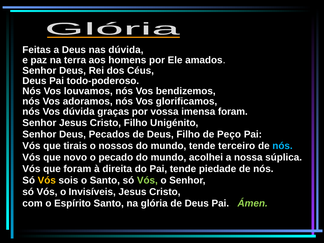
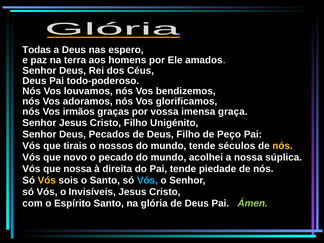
Feitas: Feitas -> Todas (37, 50)
nas dúvida: dúvida -> espero (126, 50)
Vos dúvida: dúvida -> irmãos (79, 112)
imensa foram: foram -> graça (233, 112)
terceiro: terceiro -> séculos (237, 146)
nós colour: light blue -> yellow (282, 146)
que foram: foram -> nossa (78, 169)
Vós colour: light green -> light blue (147, 180)
